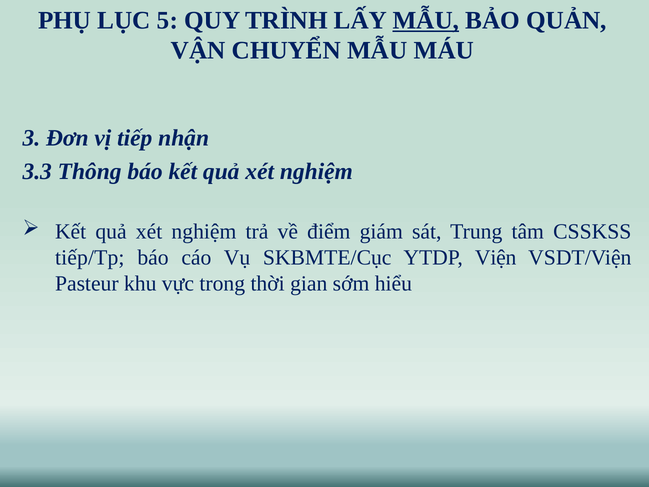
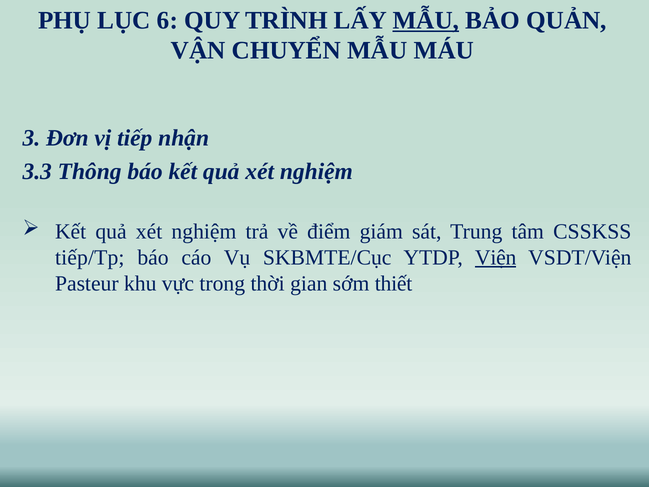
5: 5 -> 6 (167, 20)
Viện underline: none -> present (496, 257)
hiểu: hiểu -> thiết (394, 283)
